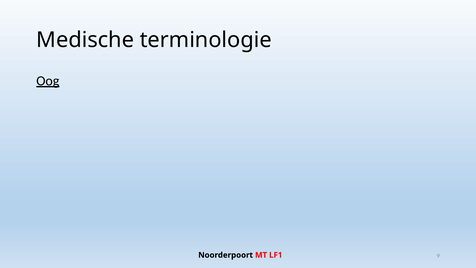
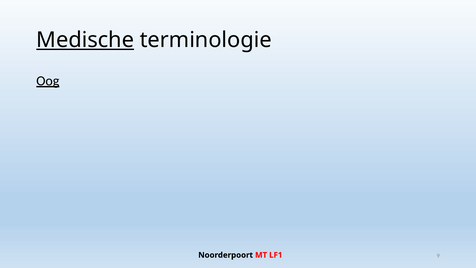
Medische underline: none -> present (85, 40)
